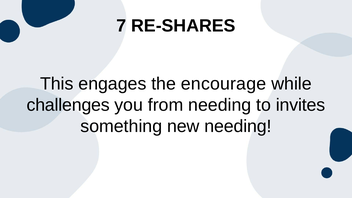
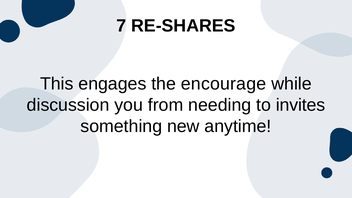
challenges: challenges -> discussion (68, 105)
new needing: needing -> anytime (238, 126)
